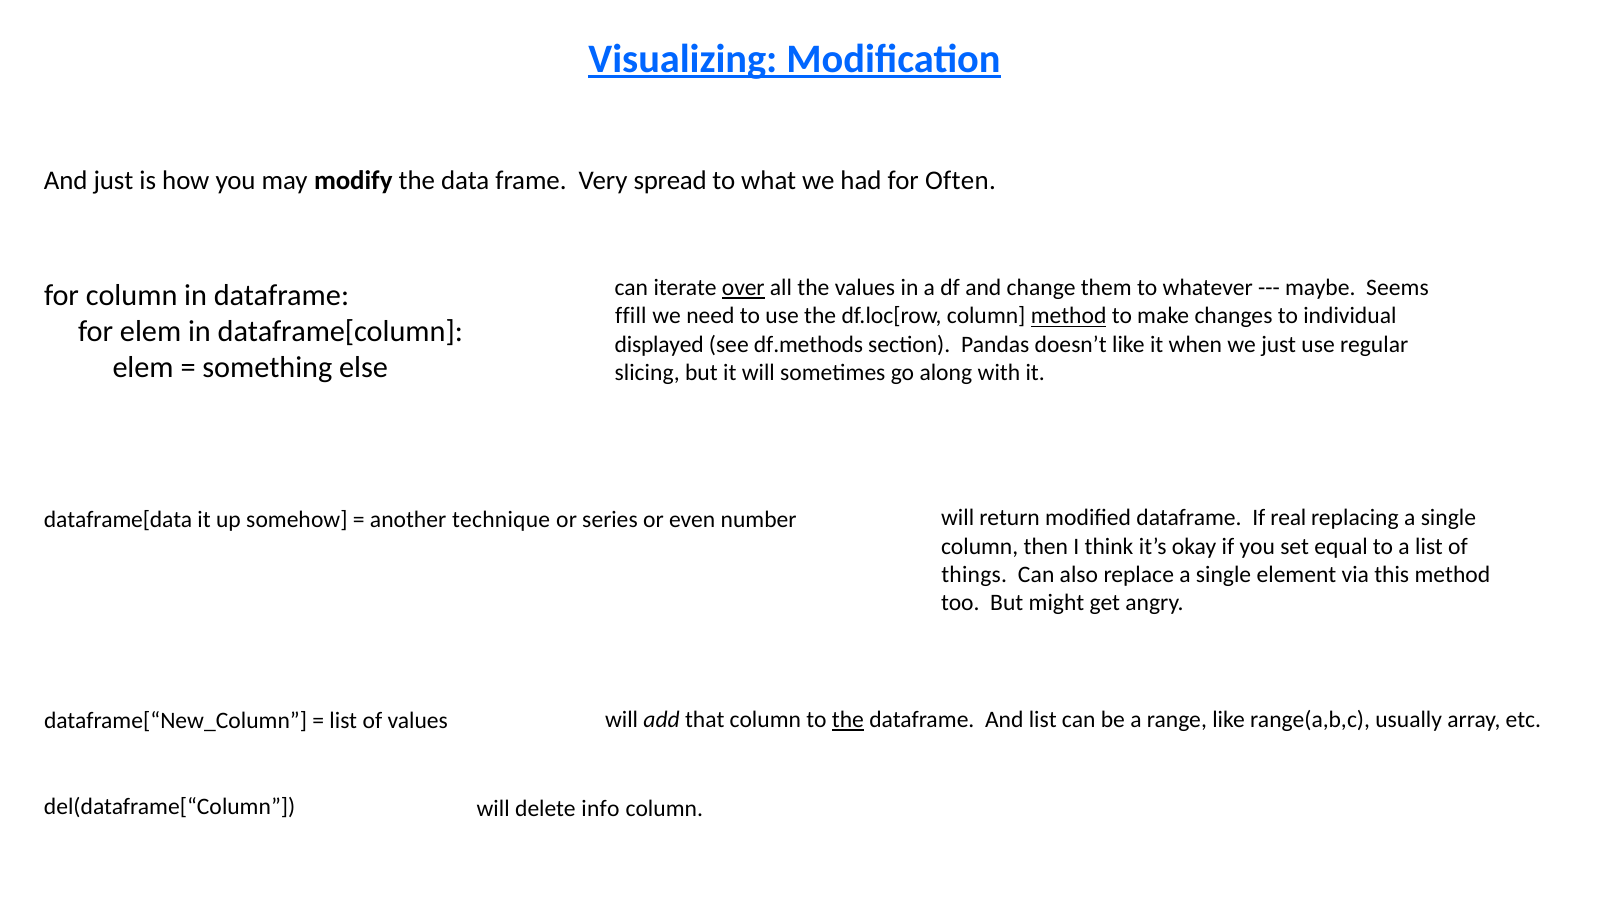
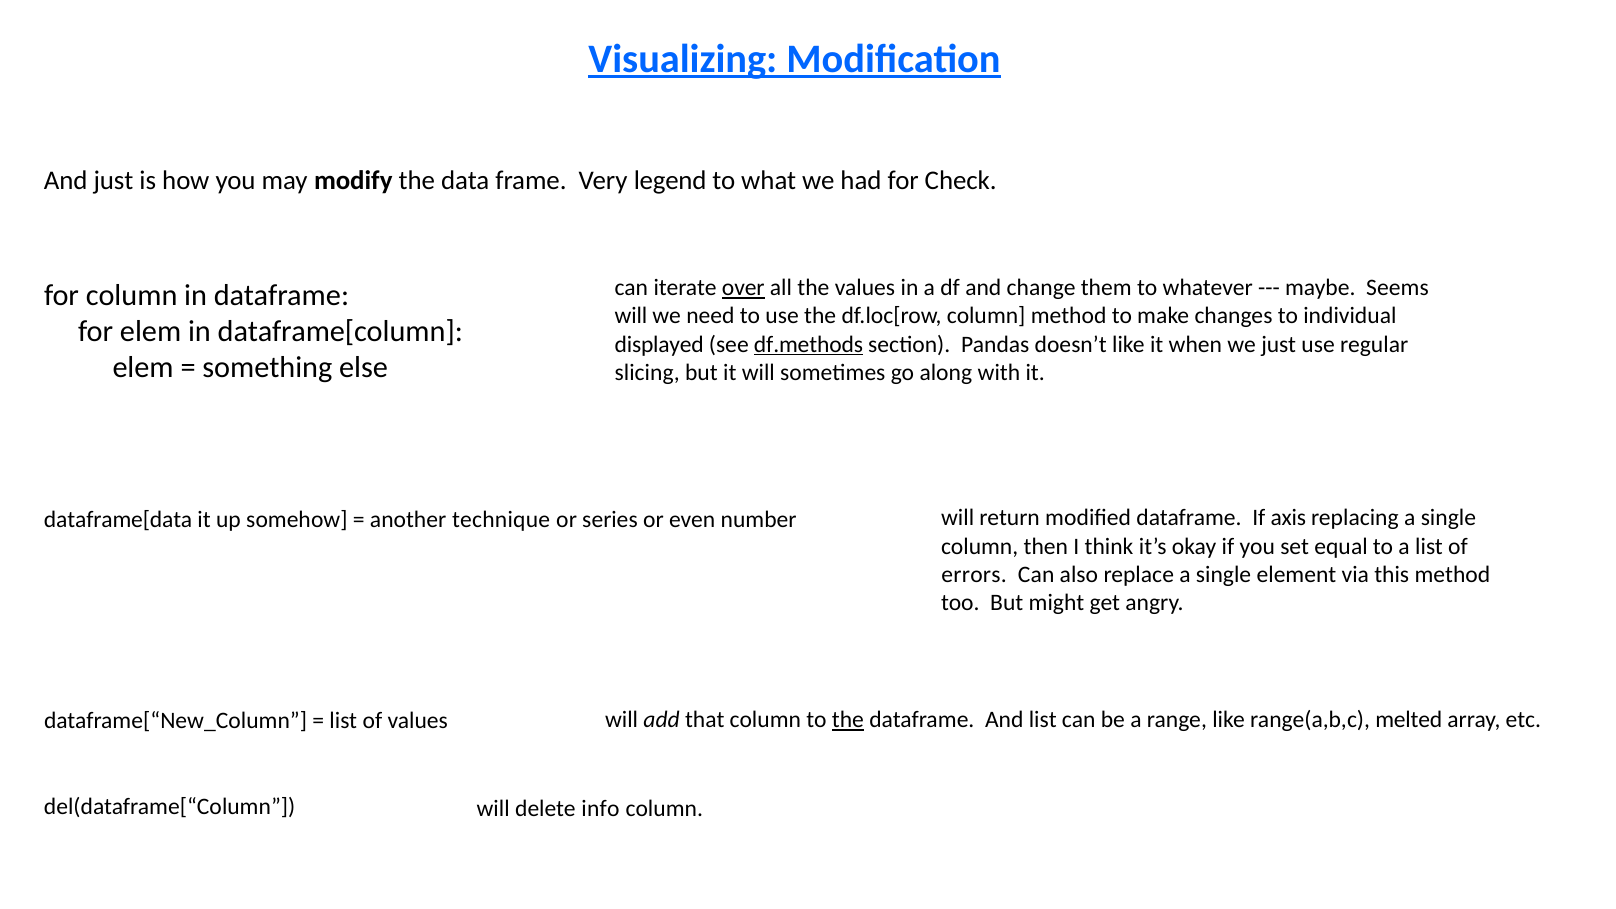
spread: spread -> legend (670, 180)
Often: Often -> Check (961, 180)
ffill: ffill -> will (631, 316)
method underline: present -> none (1069, 316)
df.methods underline: none -> present (808, 345)
real: real -> axis (1288, 518)
things: things -> errors (974, 575)
usually: usually -> melted (1409, 720)
